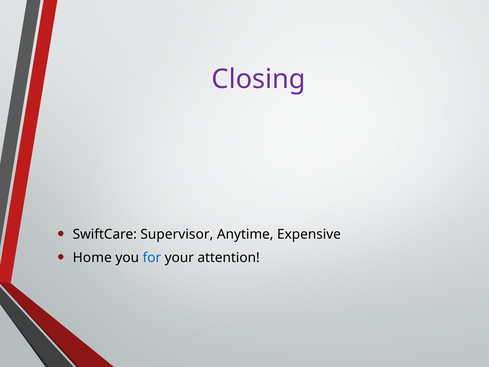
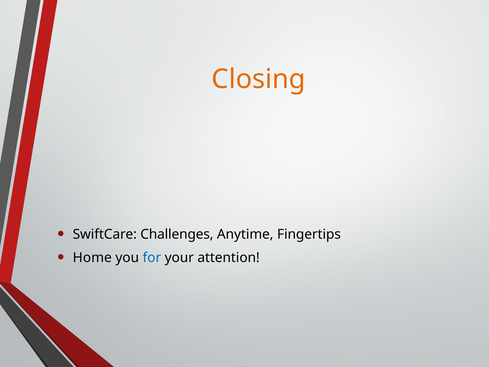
Closing colour: purple -> orange (259, 79)
Supervisor: Supervisor -> Challenges (177, 234)
Expensive: Expensive -> Fingertips (309, 234)
